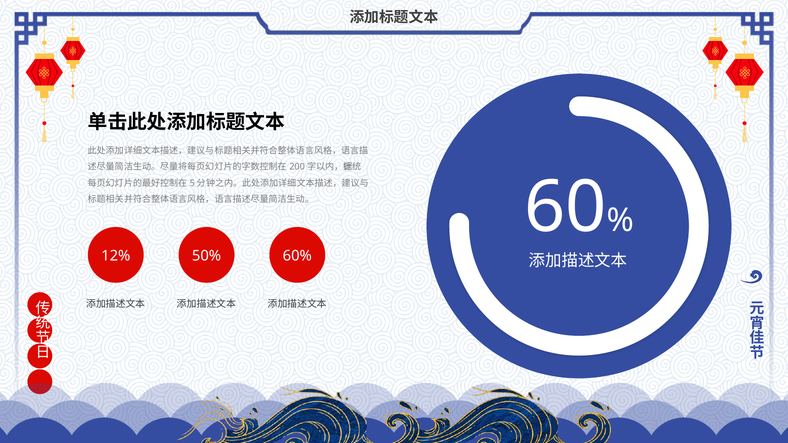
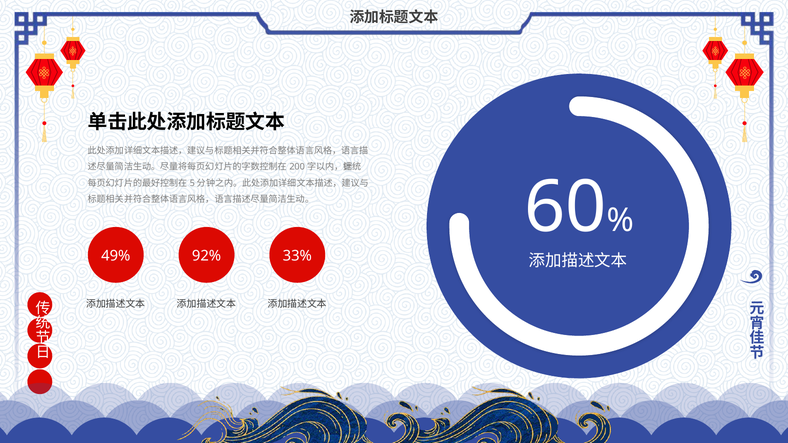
12%: 12% -> 49% (116, 256)
50%: 50% -> 92% (207, 256)
60%: 60% -> 33% (297, 256)
